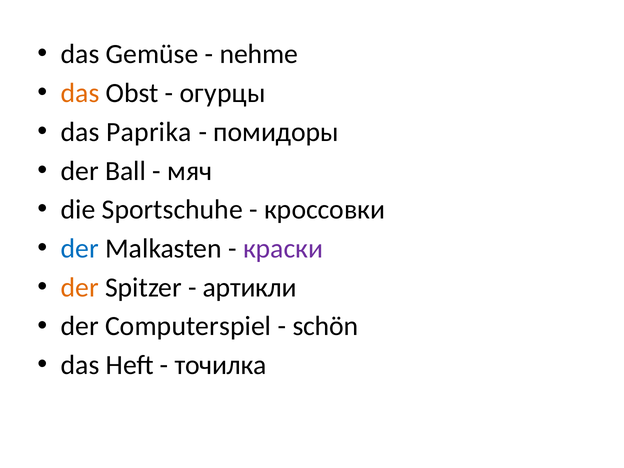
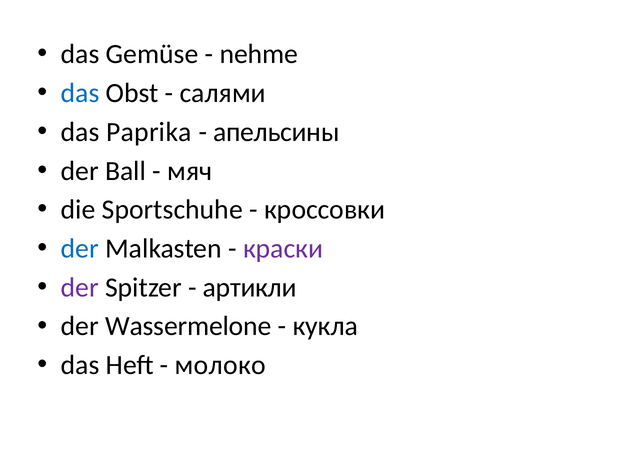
das colour: orange -> blue (80, 93)
огурцы: огурцы -> салями (223, 93)
помидоры: помидоры -> апельсины (276, 132)
der colour: orange -> purple (80, 287)
Computerspiel: Computerspiel -> Wassermelone (188, 326)
schön: schön -> кукла (325, 326)
точилка: точилка -> молоко (220, 365)
